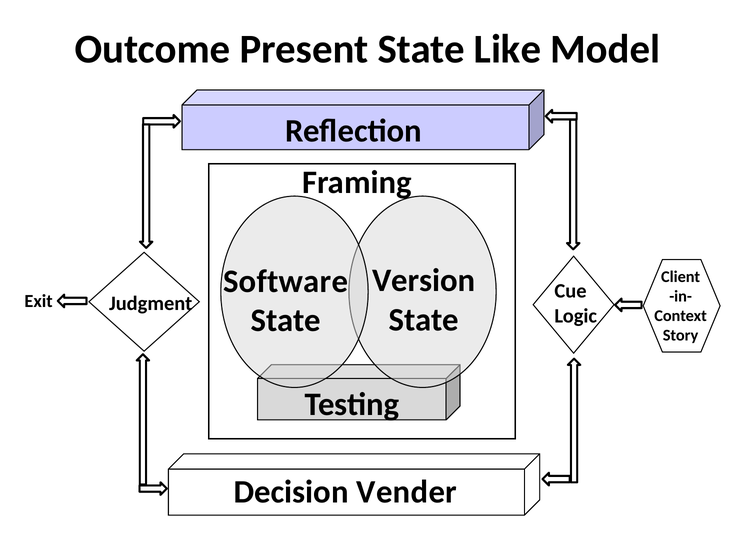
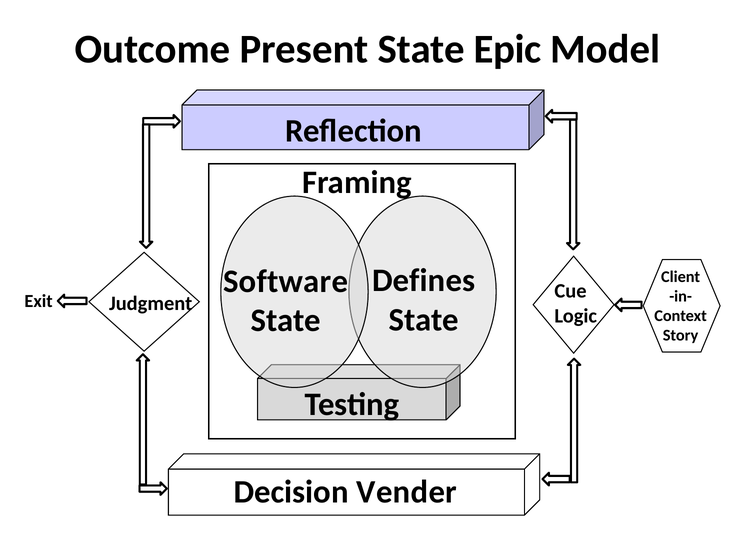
Like: Like -> Epic (508, 49)
Version: Version -> Defines (424, 281)
